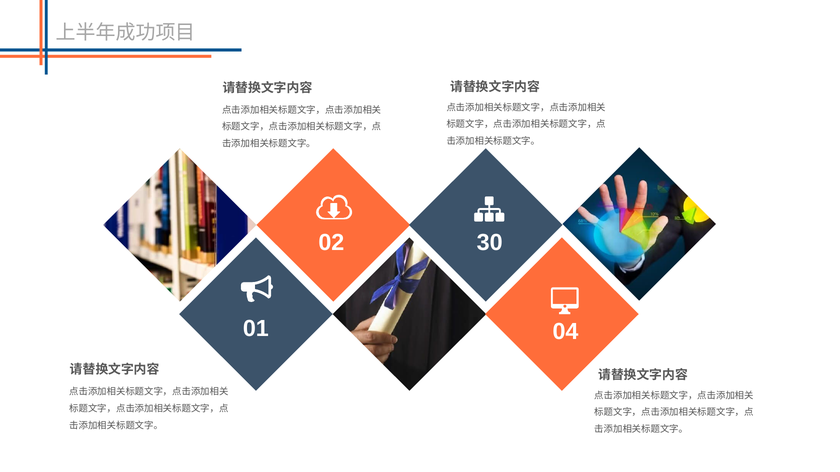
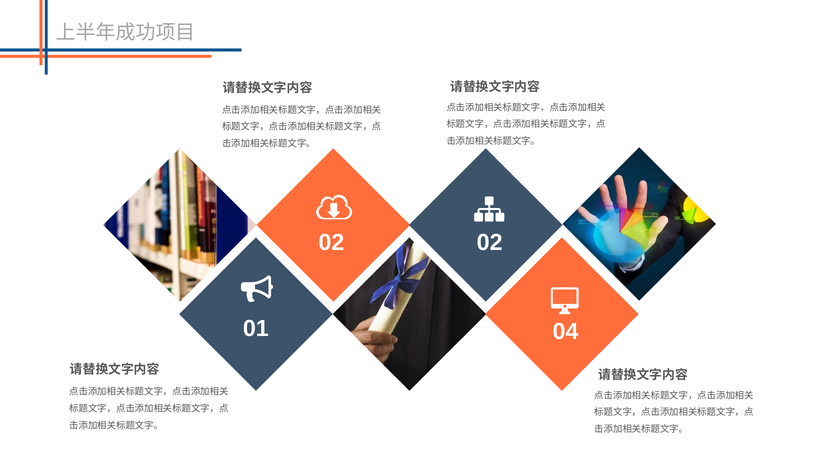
02 30: 30 -> 02 (490, 243)
